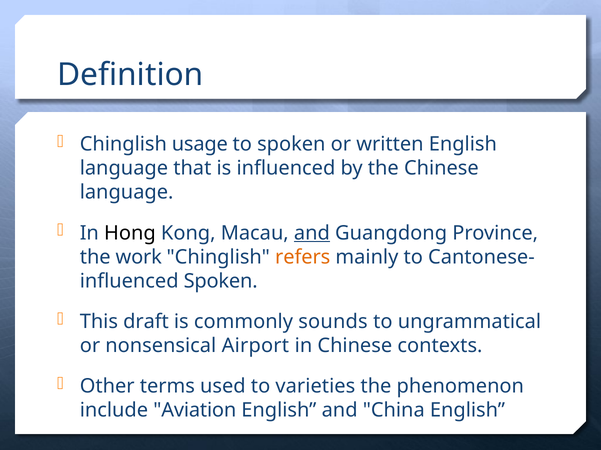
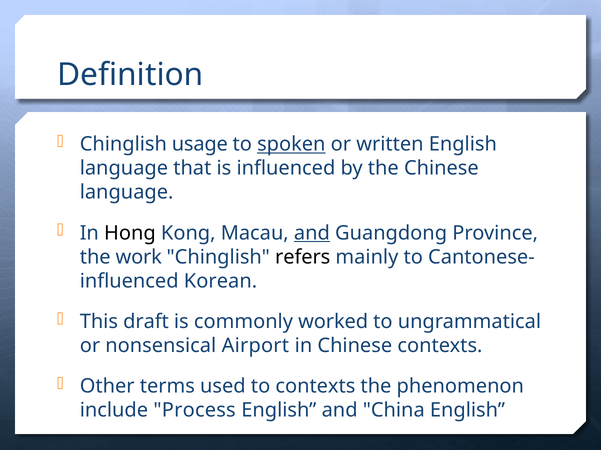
spoken underline: none -> present (291, 145)
refers colour: orange -> black (303, 257)
influenced Spoken: Spoken -> Korean (221, 281)
sounds: sounds -> worked (333, 322)
to varieties: varieties -> contexts (315, 387)
Aviation: Aviation -> Process (195, 411)
